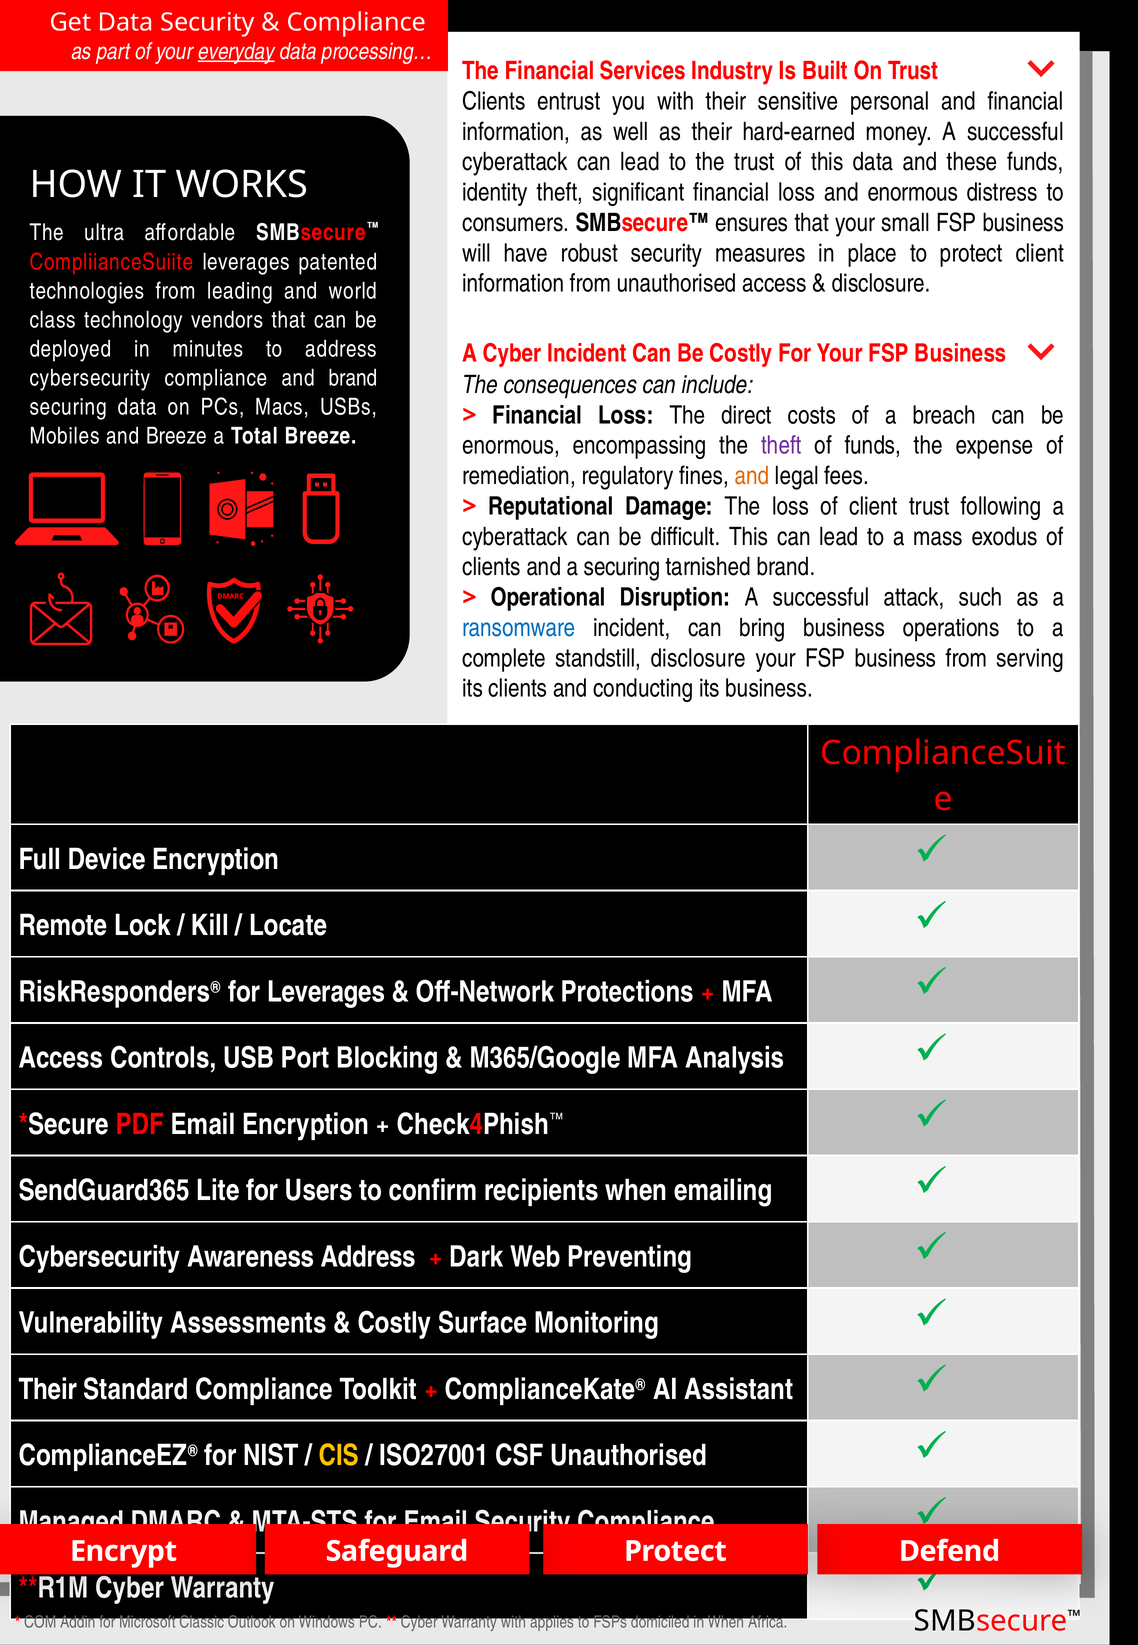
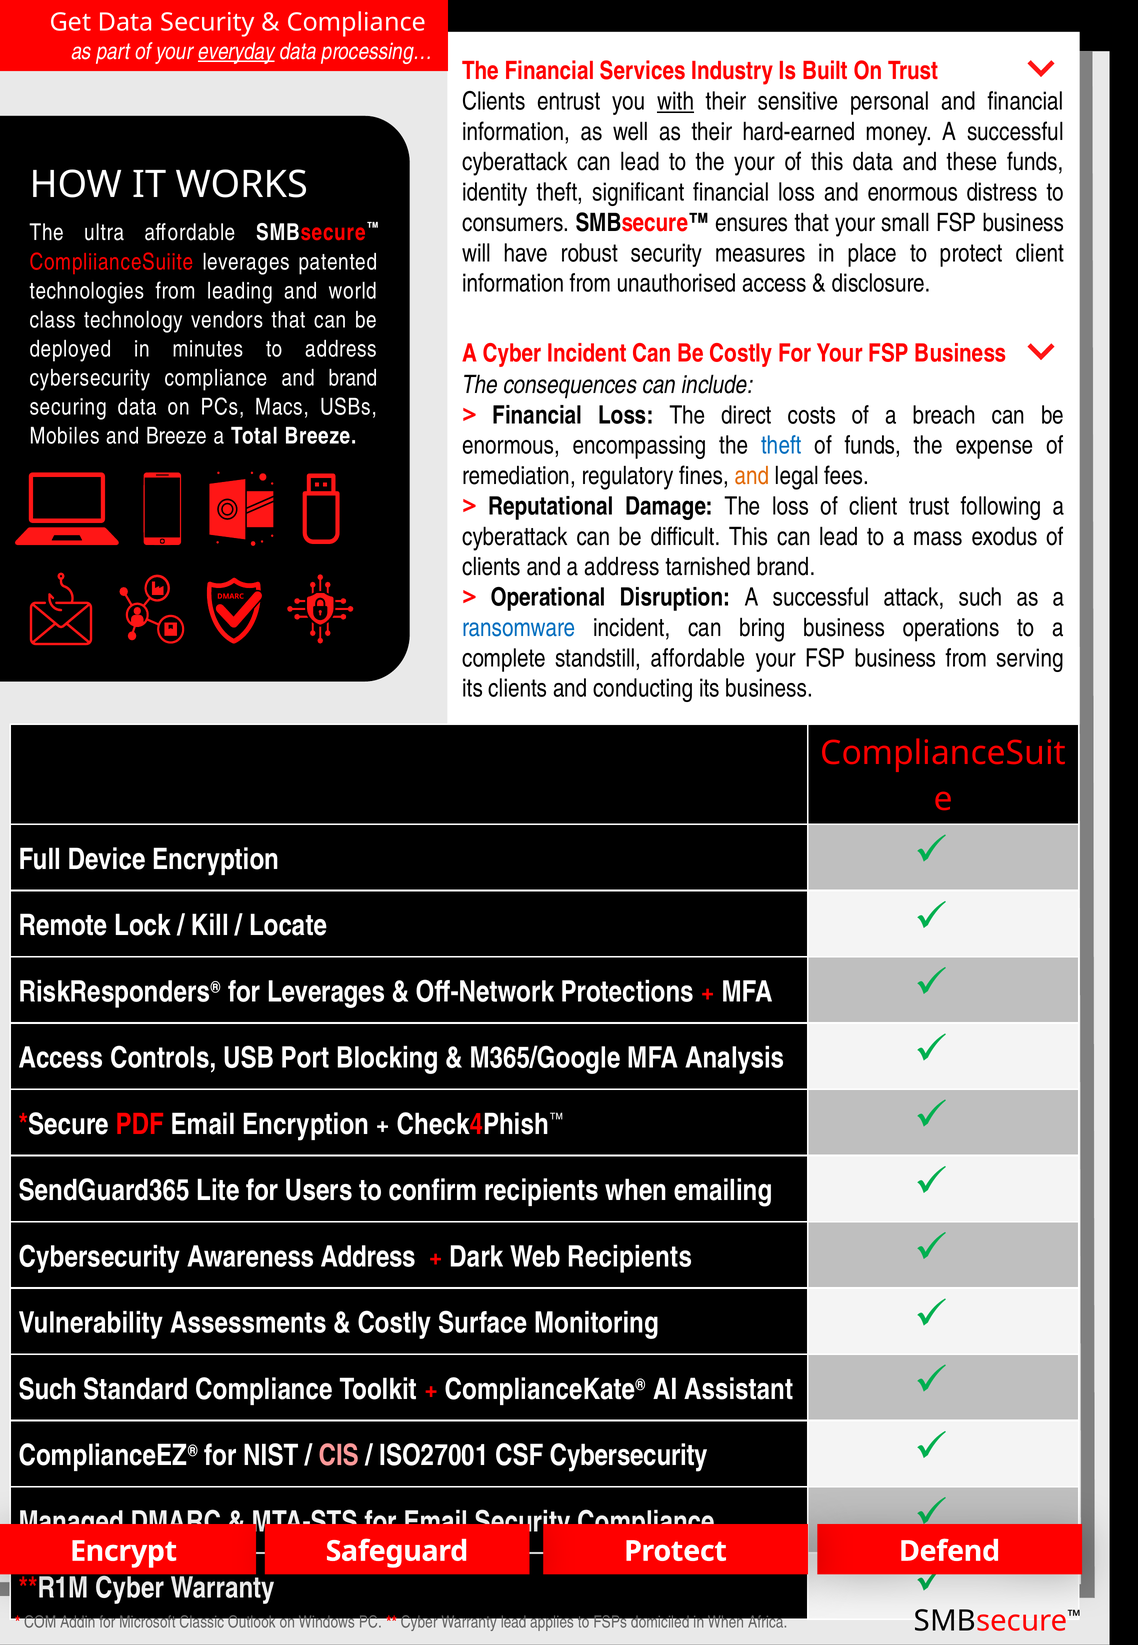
with underline: none -> present (676, 101)
the trust: trust -> your (754, 162)
theft colour: purple -> blue (781, 445)
a securing: securing -> address (622, 567)
standstill disclosure: disclosure -> affordable (698, 658)
Web Preventing: Preventing -> Recipients (630, 1256)
Their: Their -> Such (48, 1388)
CIS colour: yellow -> pink (339, 1454)
CSF Unauthorised: Unauthorised -> Cybersecurity (629, 1454)
Warranty with: with -> lead (514, 1621)
